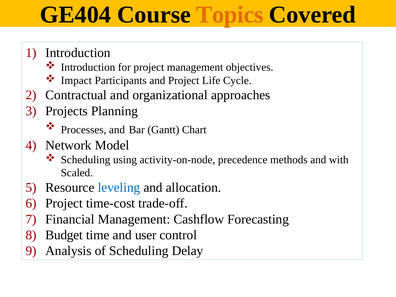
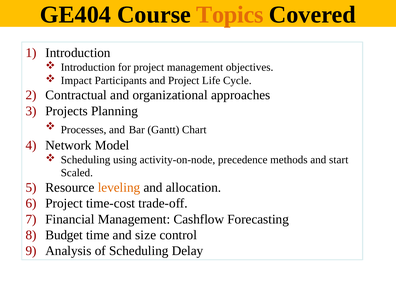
with: with -> start (339, 160)
leveling colour: blue -> orange (119, 188)
user: user -> size (146, 235)
